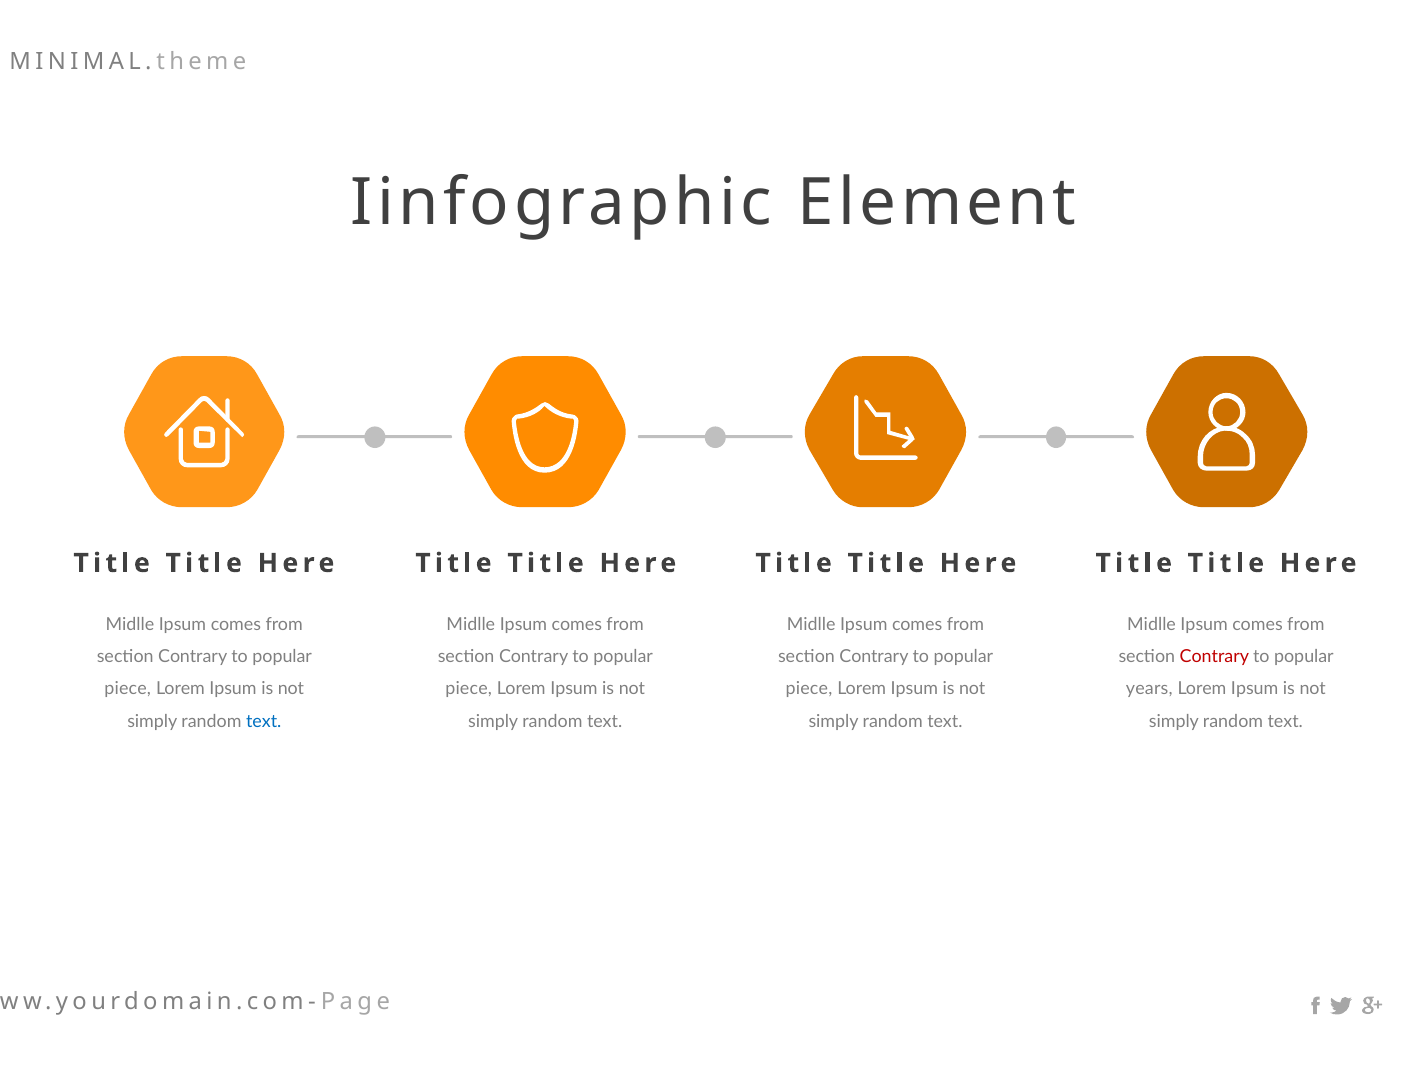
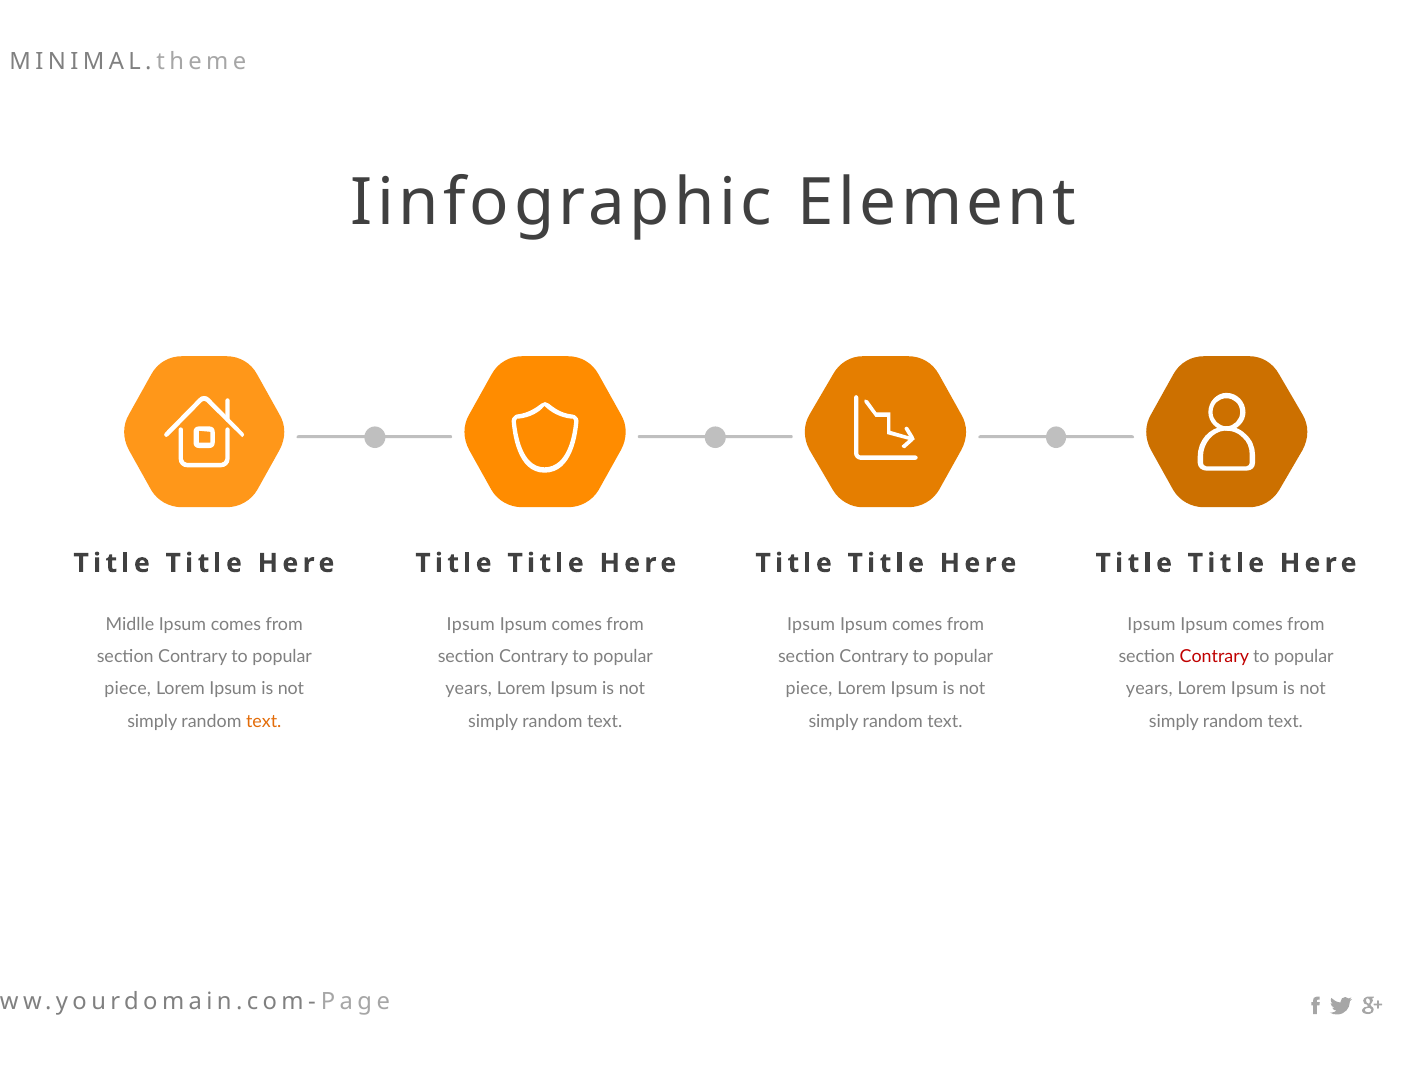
Midlle: Midlle -> Ipsum (471, 625)
Midlle: Midlle -> Ipsum (811, 625)
Midlle: Midlle -> Ipsum (1151, 625)
piece: piece -> years (469, 689)
text colour: blue -> orange (264, 721)
